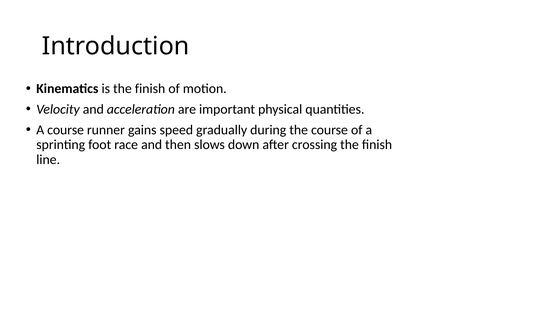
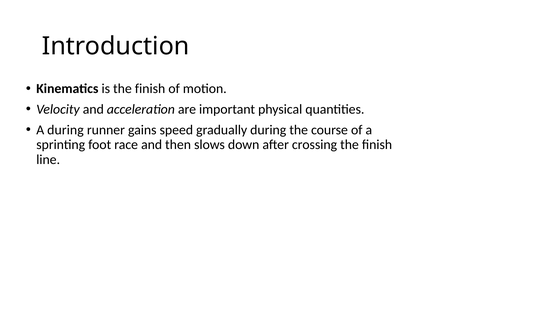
A course: course -> during (66, 130)
